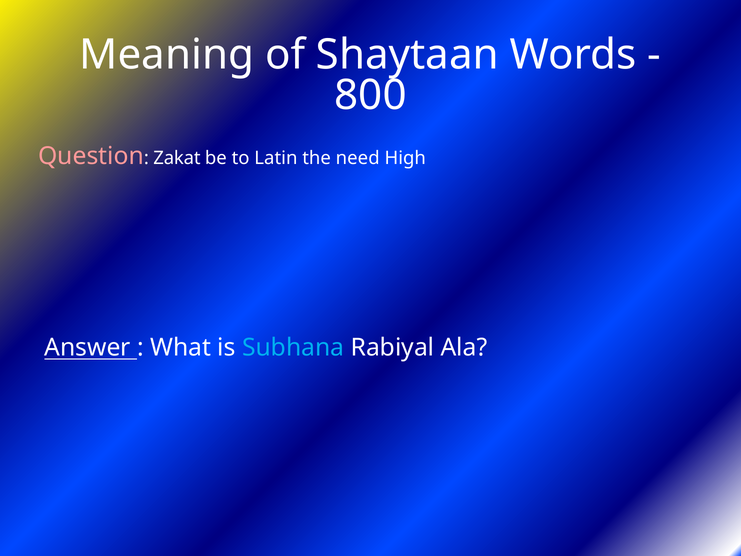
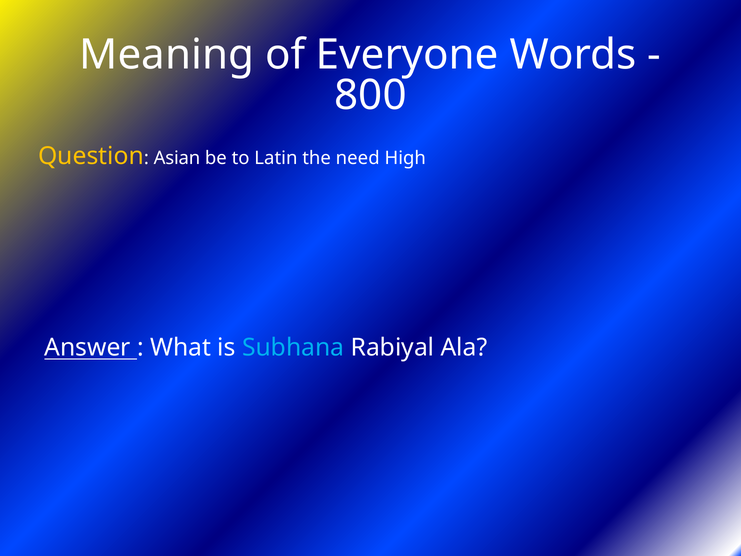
Shaytaan: Shaytaan -> Everyone (407, 55)
Question colour: pink -> yellow (91, 156)
Zakat: Zakat -> Asian (177, 158)
